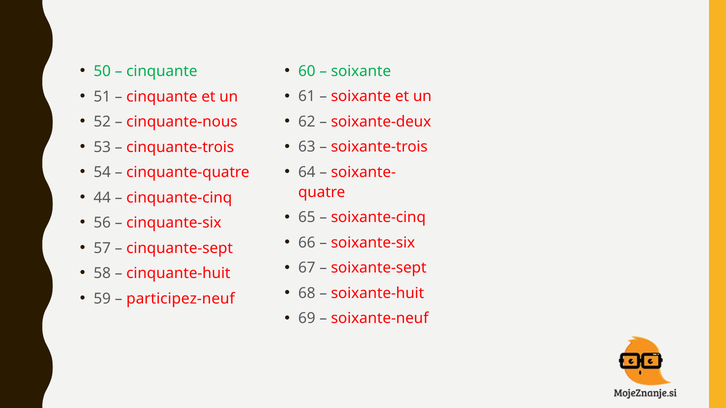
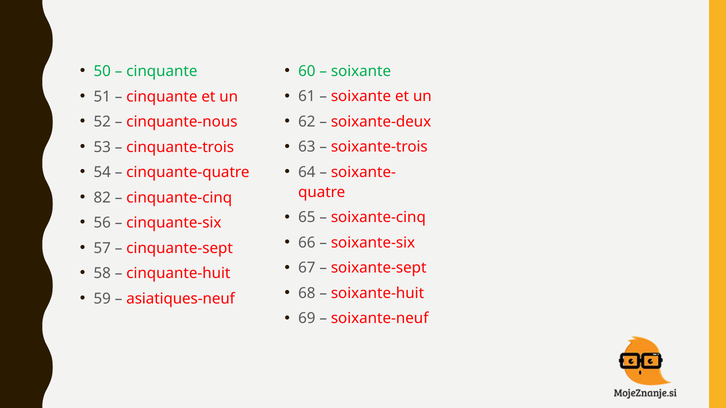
44: 44 -> 82 (102, 198)
participez-neuf: participez-neuf -> asiatiques-neuf (181, 299)
